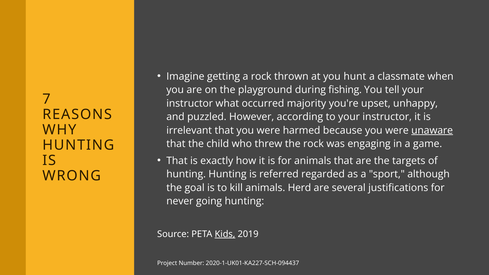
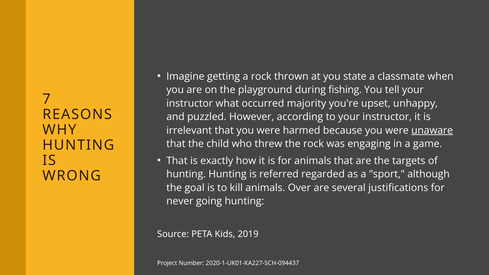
hunt: hunt -> state (355, 77)
Herd: Herd -> Over (299, 188)
Kids underline: present -> none (225, 234)
